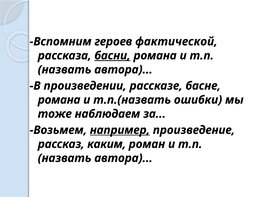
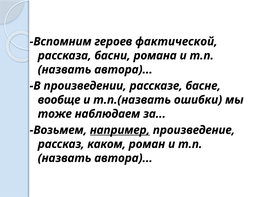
басни underline: present -> none (112, 56)
романа: романа -> вообще (59, 100)
каким: каким -> каком (107, 144)
